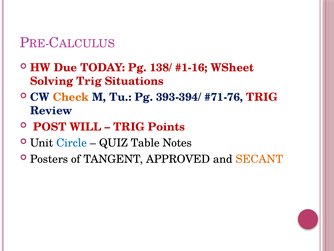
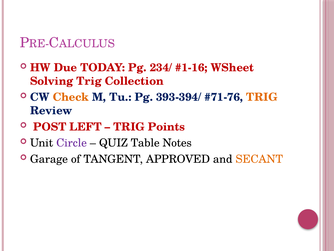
138/: 138/ -> 234/ (161, 68)
Situations: Situations -> Collection (134, 81)
TRIG colour: red -> orange (262, 97)
WILL: WILL -> LEFT (86, 127)
Circle colour: blue -> purple (72, 143)
Posters: Posters -> Garage (49, 159)
